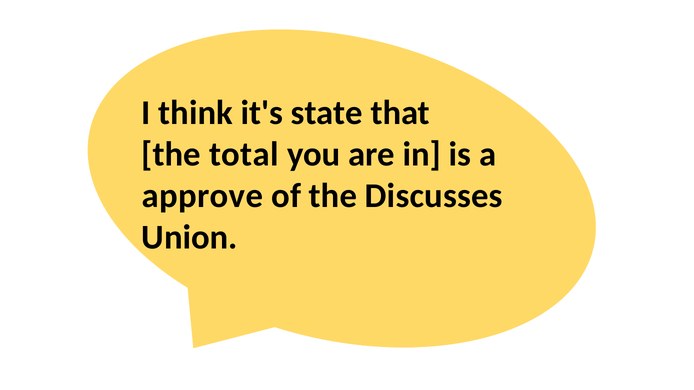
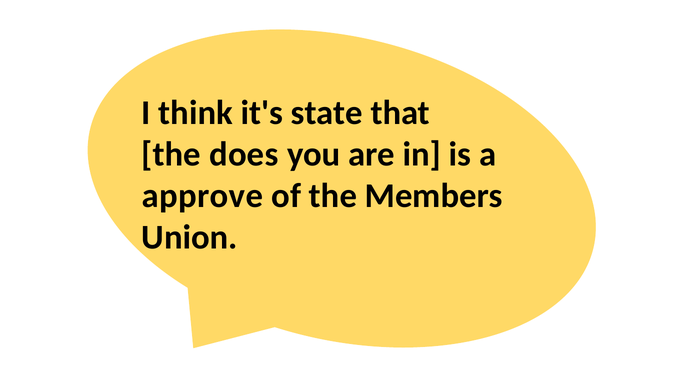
total: total -> does (244, 154)
Discusses: Discusses -> Members (434, 196)
